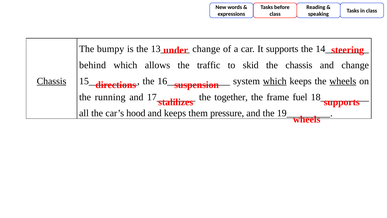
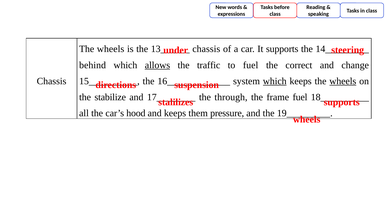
bumpy: bumpy -> wheels (111, 49)
change: change -> chassis (206, 49)
allows underline: none -> present (157, 65)
to skid: skid -> fuel (251, 65)
the chassis: chassis -> correct (299, 65)
Chassis underline: present -> none (52, 81)
running: running -> stabilize (110, 97)
together: together -> through (231, 97)
